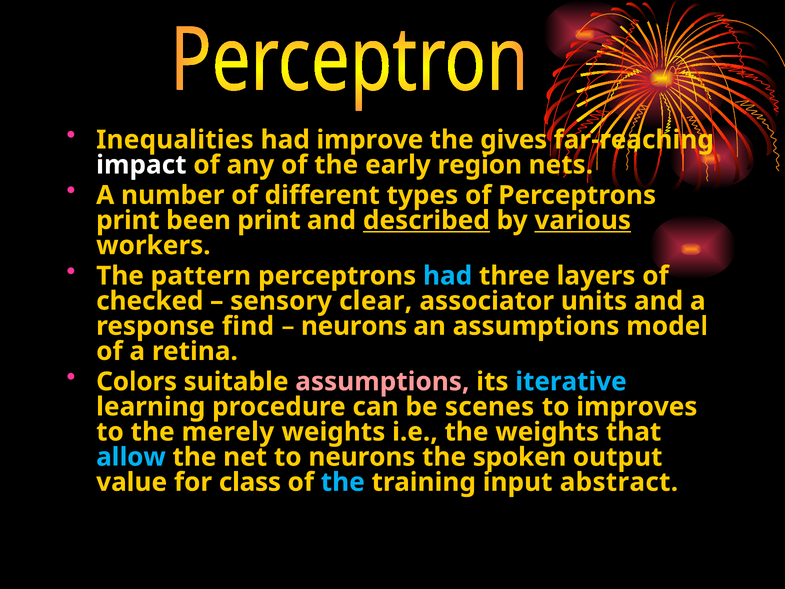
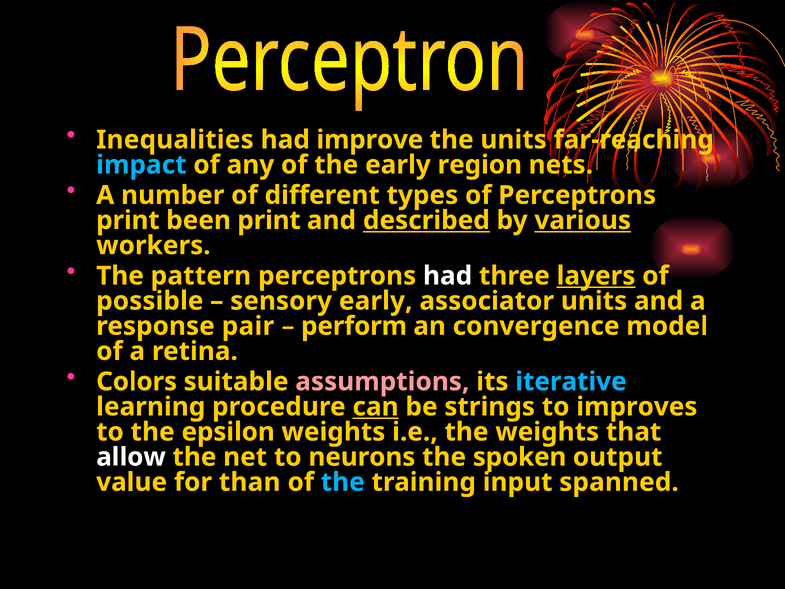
the gives: gives -> units (514, 140)
impact colour: white -> light blue (141, 165)
had colour: light blue -> white (448, 276)
layers underline: none -> present (596, 276)
checked: checked -> possible (150, 301)
sensory clear: clear -> early (376, 301)
find: find -> pair (248, 326)
neurons: neurons -> perform (354, 326)
an assumptions: assumptions -> convergence (536, 326)
can underline: none -> present (376, 407)
scenes: scenes -> strings (490, 407)
merely: merely -> epsilon (228, 432)
allow colour: light blue -> white (131, 457)
class: class -> than (250, 482)
abstract: abstract -> spanned (619, 482)
